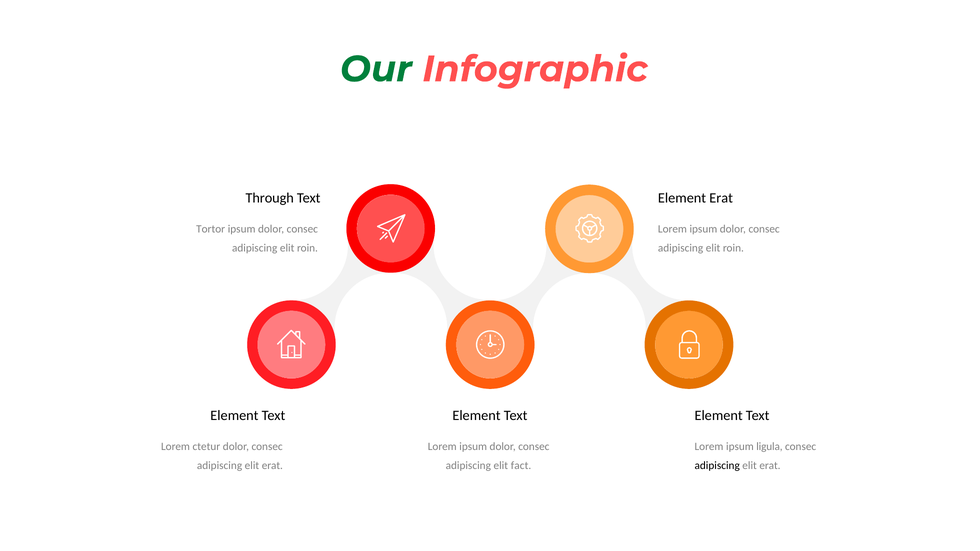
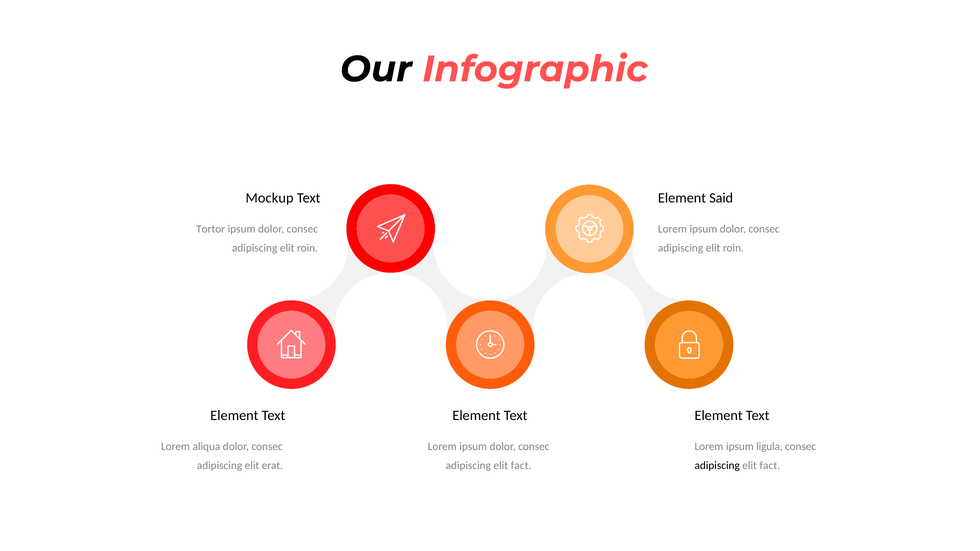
Our colour: green -> black (376, 69)
Through: Through -> Mockup (270, 198)
Element Erat: Erat -> Said (721, 198)
ctetur: ctetur -> aliqua (206, 447)
erat: erat -> fact (770, 466)
